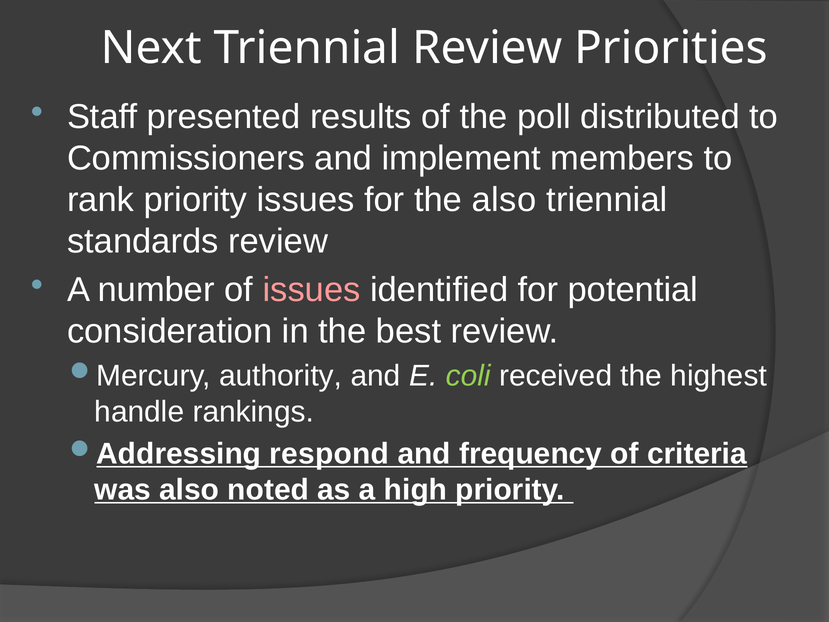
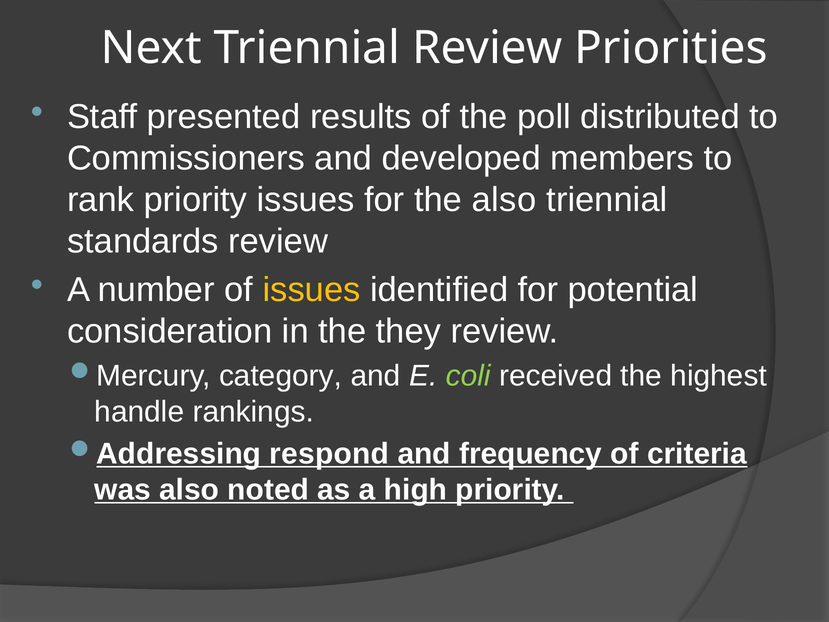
implement: implement -> developed (461, 158)
issues colour: pink -> yellow (312, 290)
best: best -> they (408, 331)
authority: authority -> category (281, 376)
